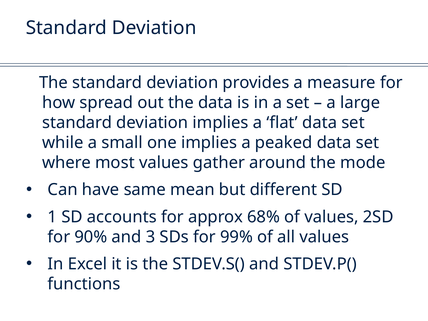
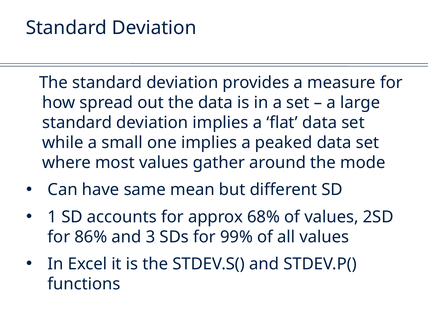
90%: 90% -> 86% (91, 237)
